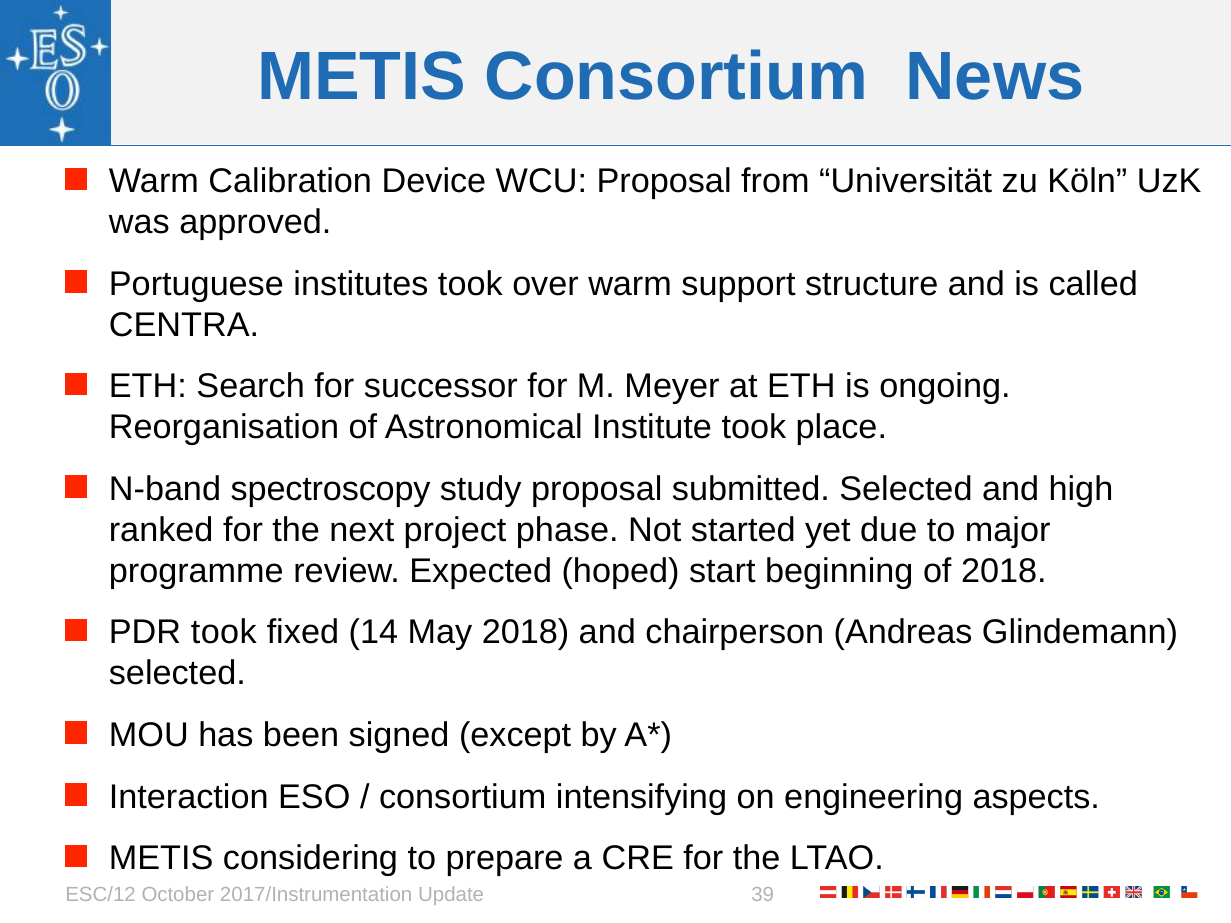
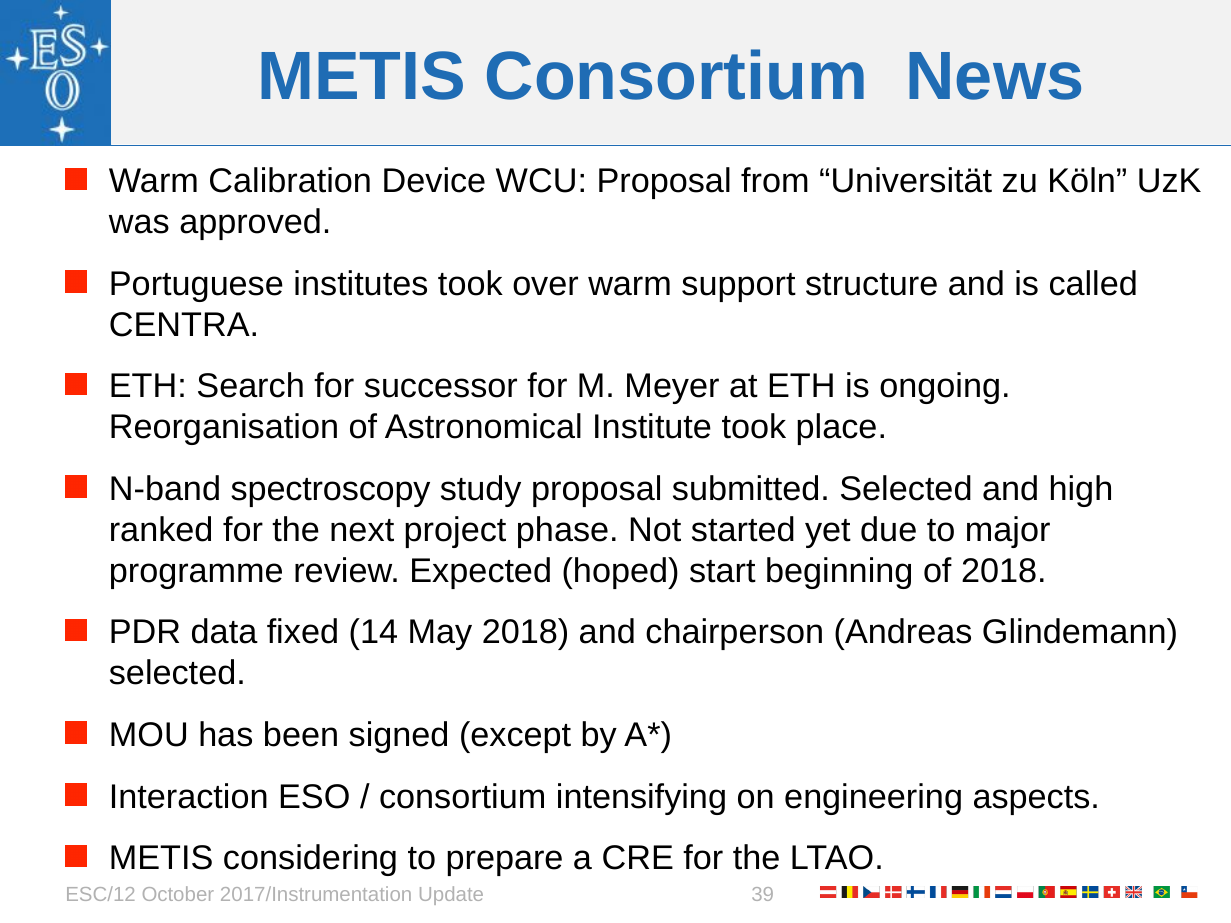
PDR took: took -> data (224, 633)
